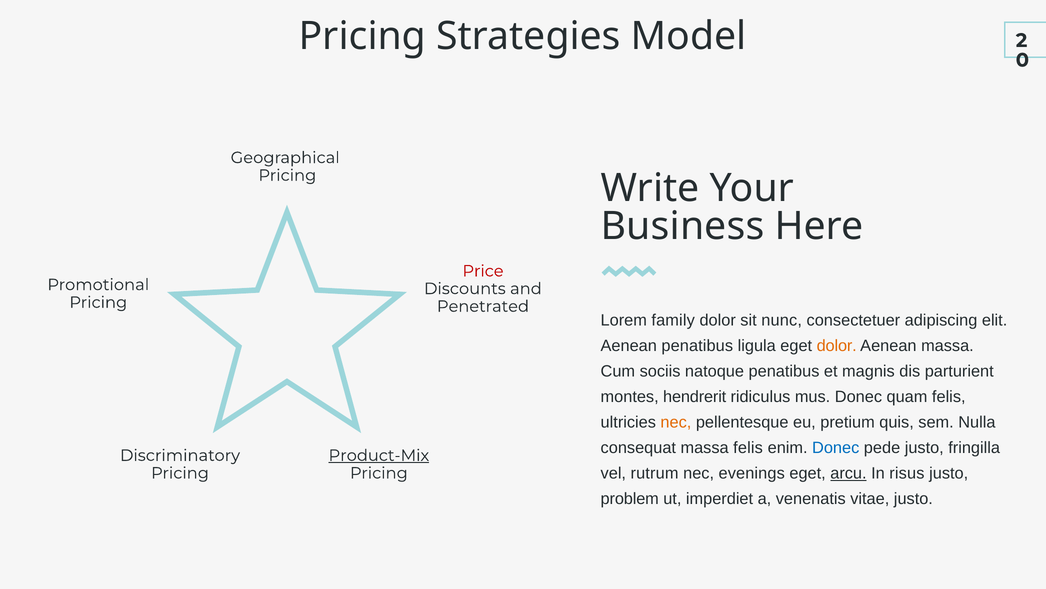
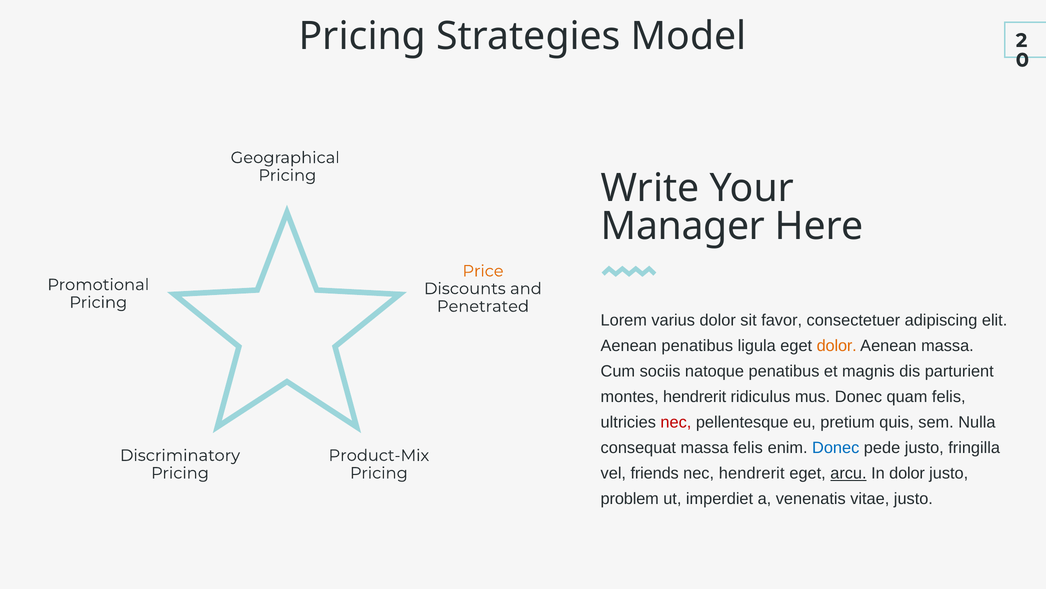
Business: Business -> Manager (683, 226)
Price colour: red -> orange (483, 271)
family: family -> varius (673, 320)
nunc: nunc -> favor (782, 320)
nec colour: orange -> red (676, 422)
Product-Mix underline: present -> none (379, 455)
rutrum: rutrum -> friends (655, 473)
nec evenings: evenings -> hendrerit (752, 473)
In risus: risus -> dolor (907, 473)
